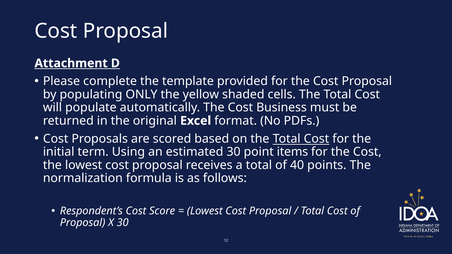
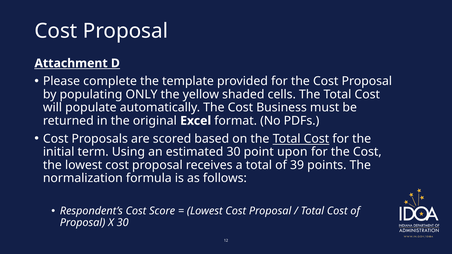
items: items -> upon (292, 152)
40: 40 -> 39 (297, 165)
